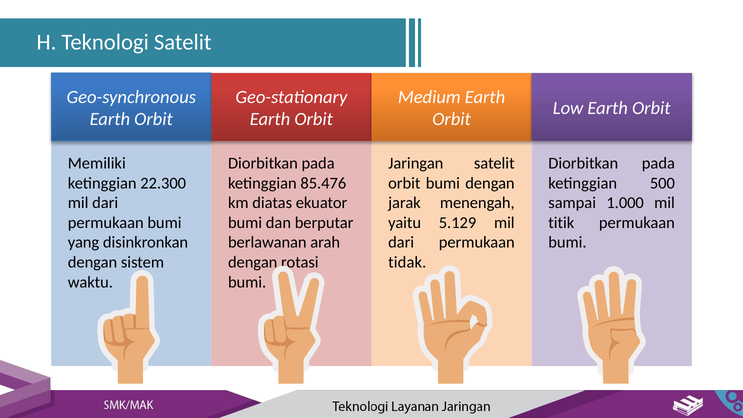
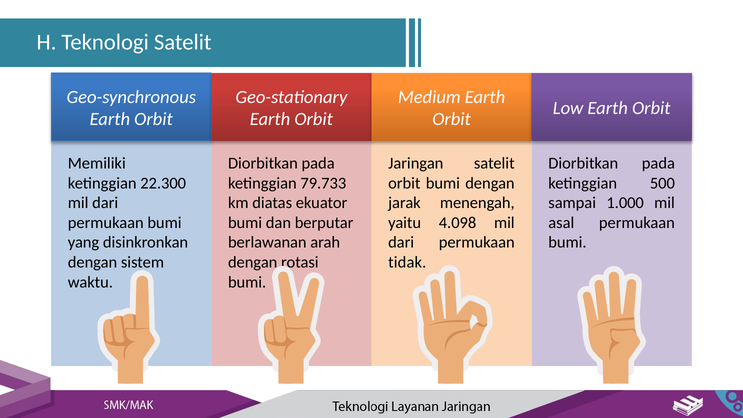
85.476: 85.476 -> 79.733 (323, 183)
5.129: 5.129 -> 4.098 (458, 223)
titik: titik -> asal (561, 223)
